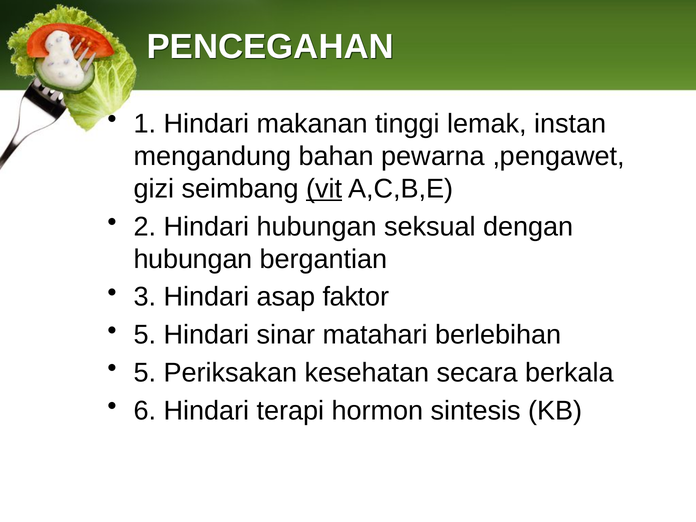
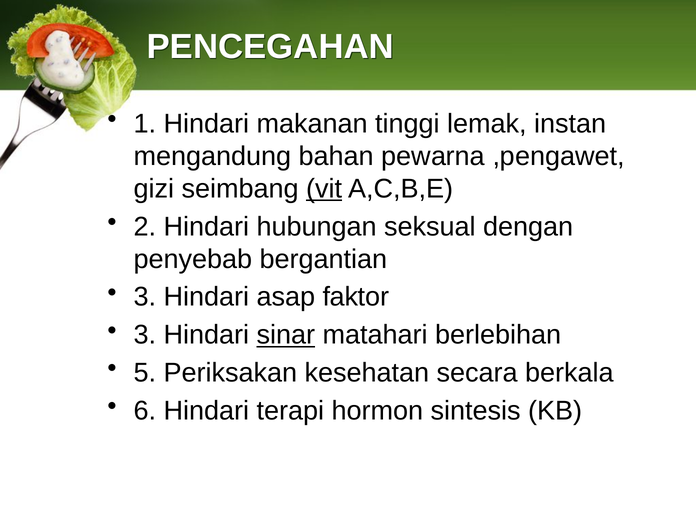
hubungan: hubungan -> penyebab (193, 259)
5: 5 -> 3 (145, 335)
sinar underline: none -> present (286, 335)
